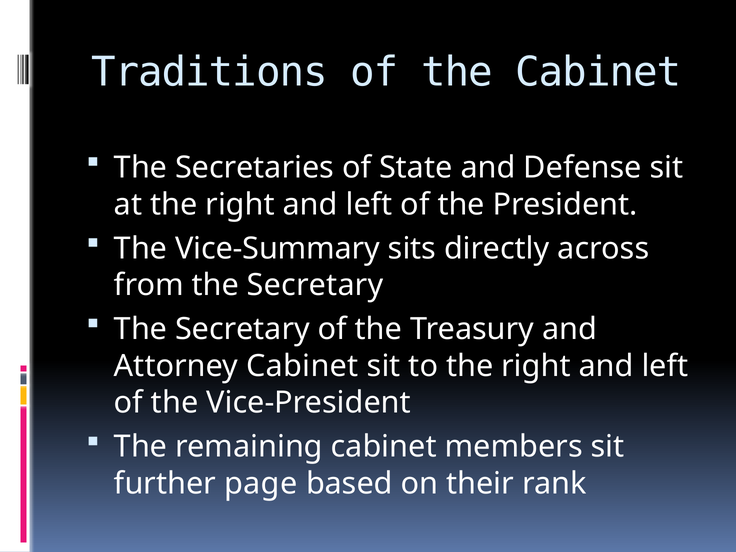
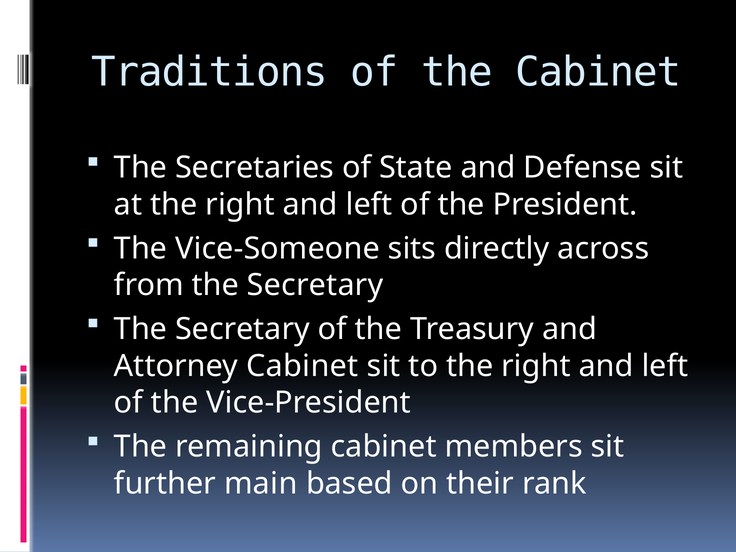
Vice-Summary: Vice-Summary -> Vice-Someone (278, 248)
page: page -> main (261, 484)
